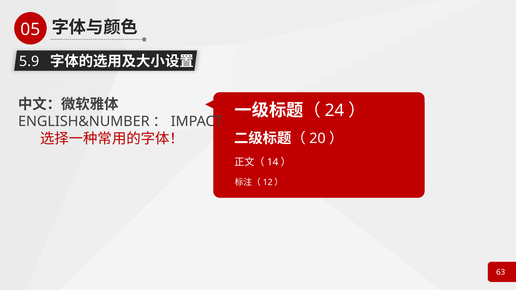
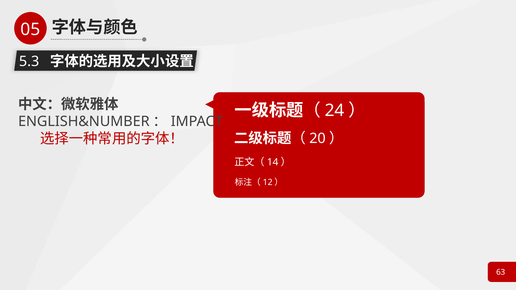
5.9: 5.9 -> 5.3 (29, 62)
